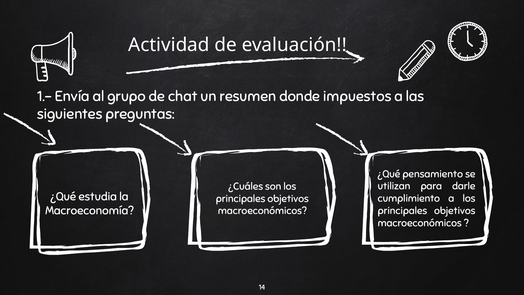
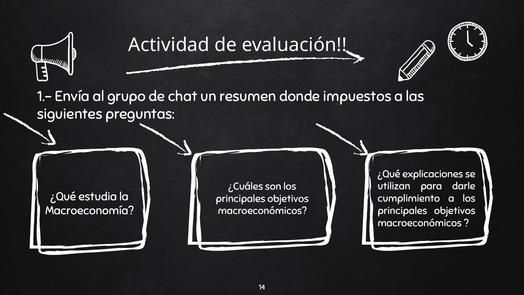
pensamiento: pensamiento -> explicaciones (433, 174)
